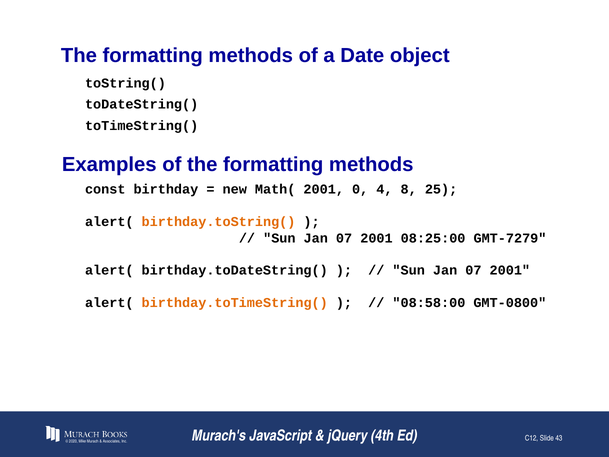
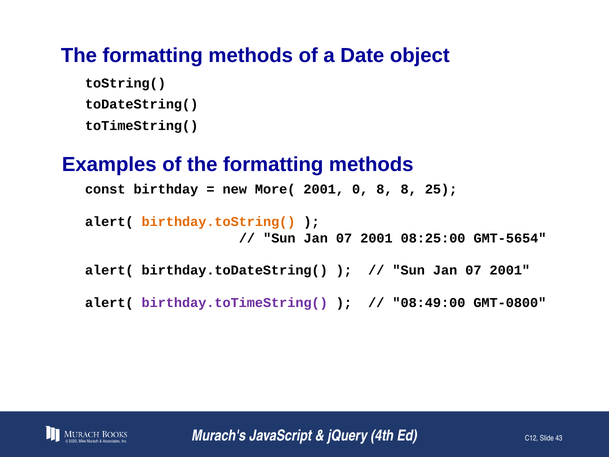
Math(: Math( -> More( (275, 189)
0 4: 4 -> 8 (384, 189)
GMT-7279: GMT-7279 -> GMT-5654 (510, 238)
birthday.toTimeString( colour: orange -> purple (235, 303)
08:58:00: 08:58:00 -> 08:49:00 (429, 303)
